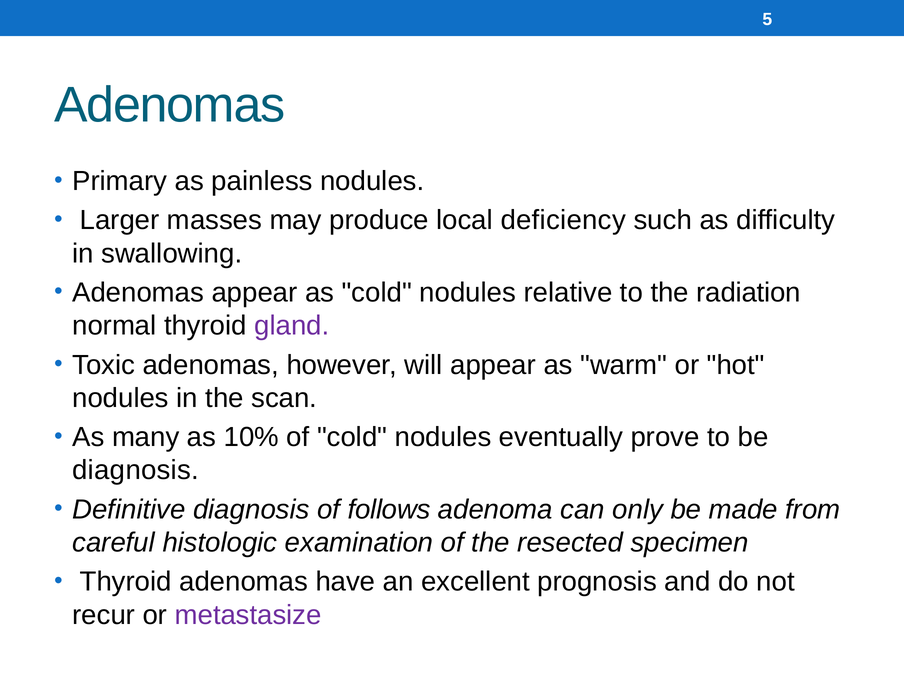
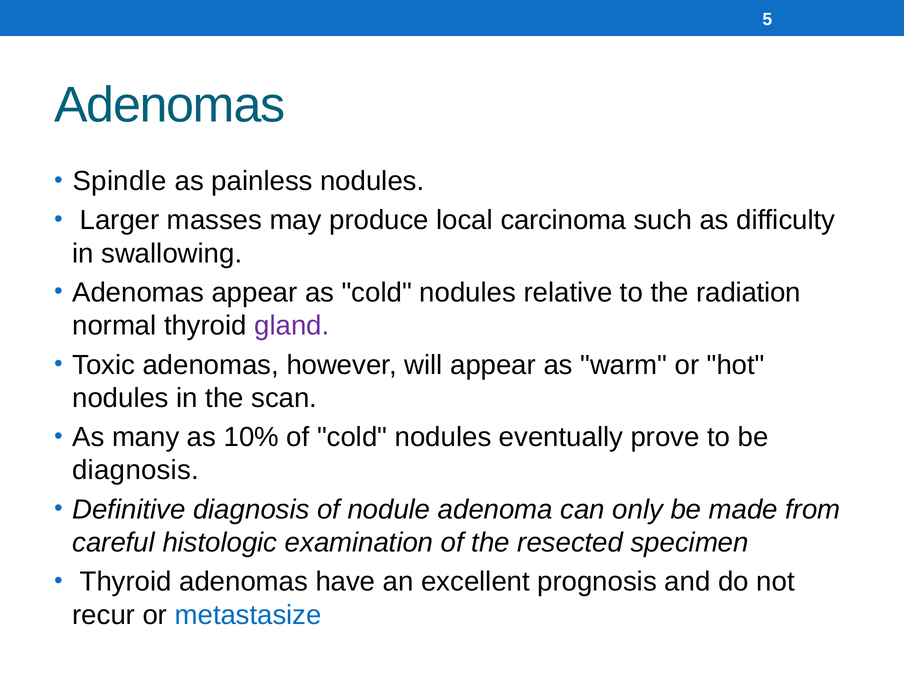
Primary: Primary -> Spindle (120, 181)
deficiency: deficiency -> carcinoma (564, 220)
follows: follows -> nodule (389, 510)
metastasize colour: purple -> blue (248, 615)
